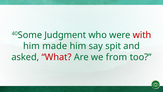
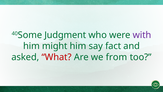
with colour: red -> purple (142, 35)
made: made -> might (55, 46)
spit: spit -> fact (113, 46)
